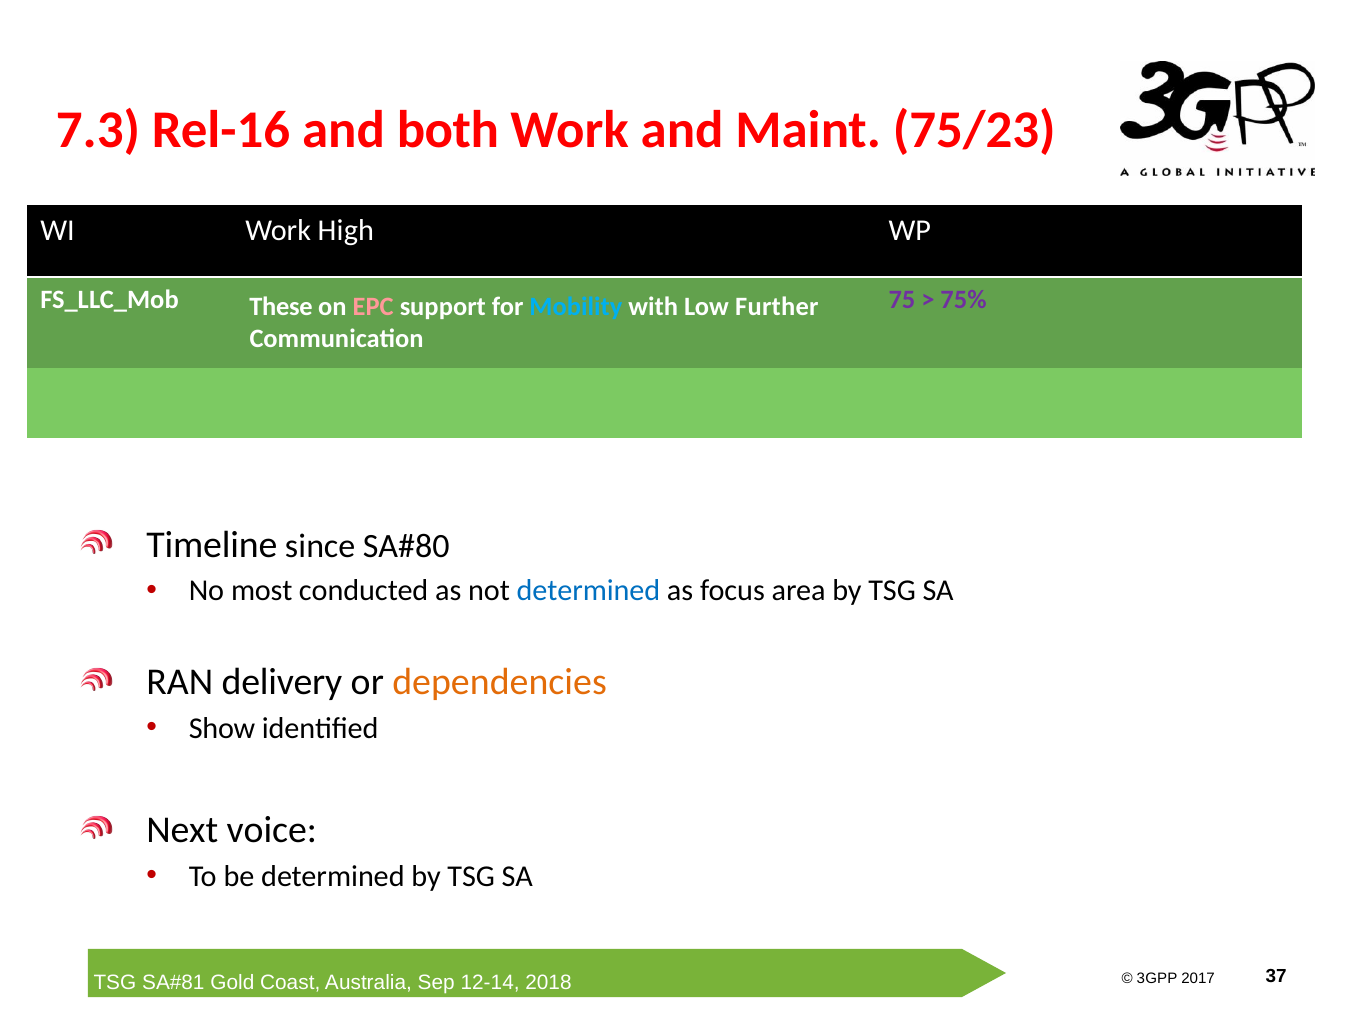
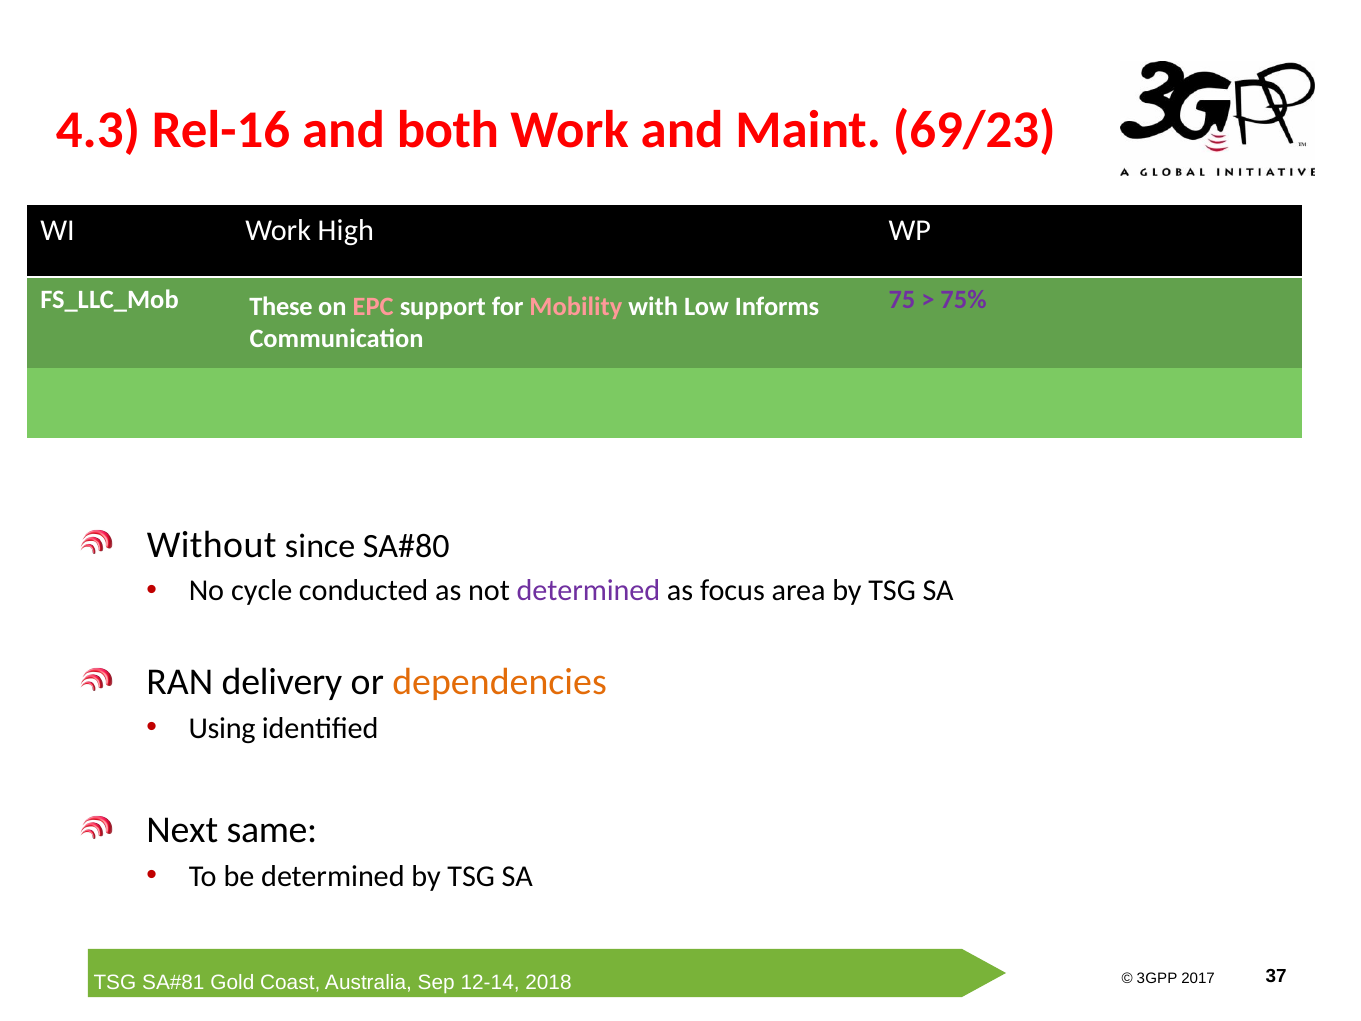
7.3: 7.3 -> 4.3 (98, 130)
75/23: 75/23 -> 69/23 (974, 130)
Mobility colour: light blue -> pink (576, 307)
Further: Further -> Informs (777, 307)
Timeline: Timeline -> Without (212, 544)
most: most -> cycle (262, 591)
determined colour: blue -> purple (588, 591)
Show: Show -> Using (222, 728)
voice: voice -> same (272, 830)
